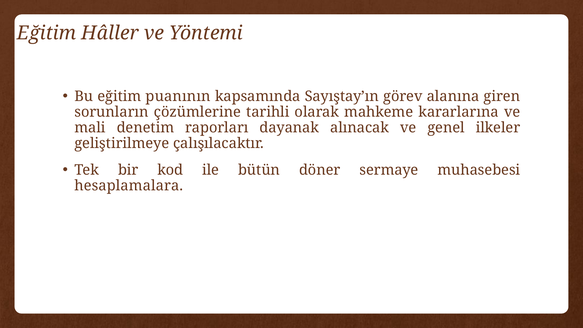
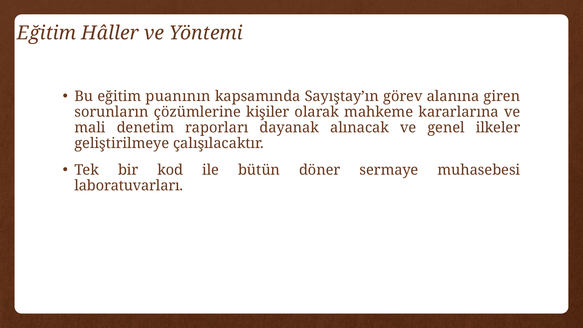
tarihli: tarihli -> kişiler (268, 112)
hesaplamalara: hesaplamalara -> laboratuvarları (129, 186)
